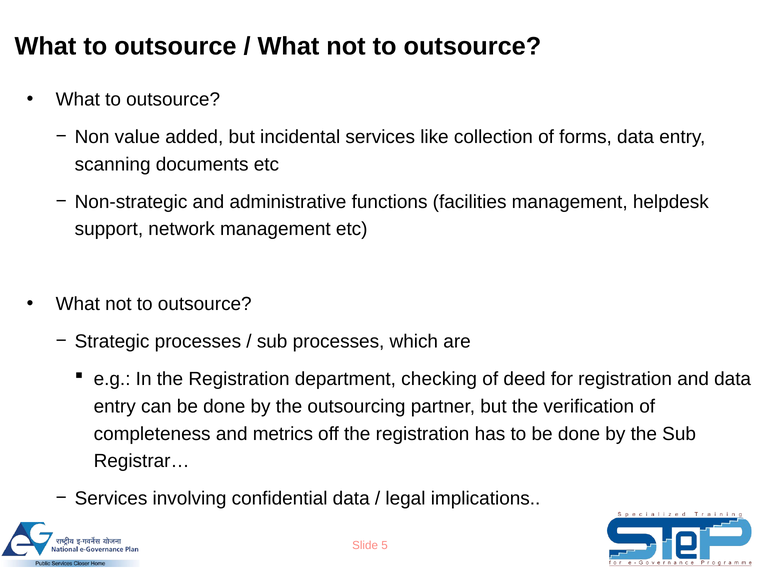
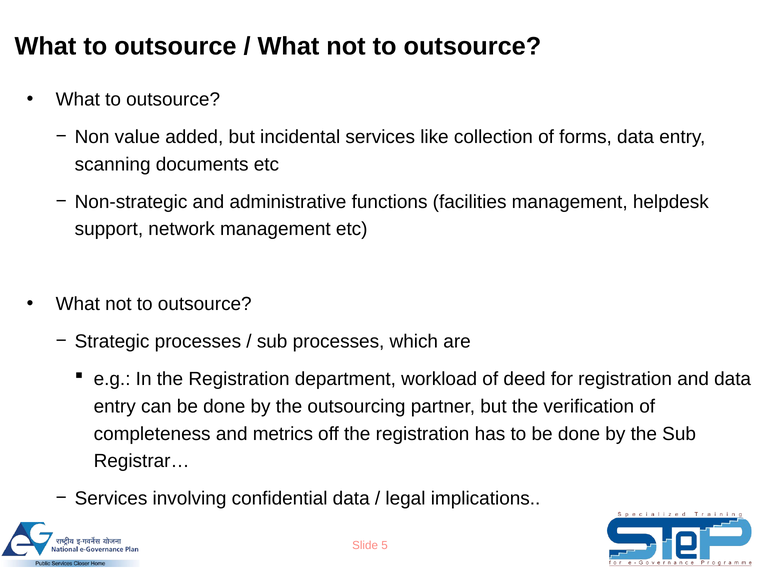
checking: checking -> workload (439, 379)
